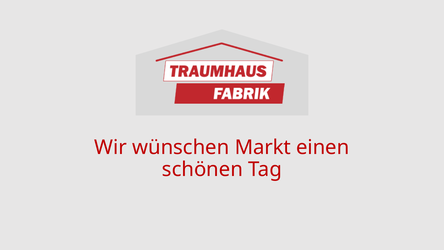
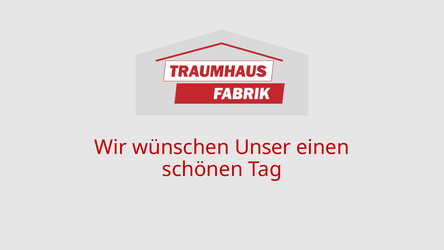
Markt: Markt -> Unser (263, 147)
